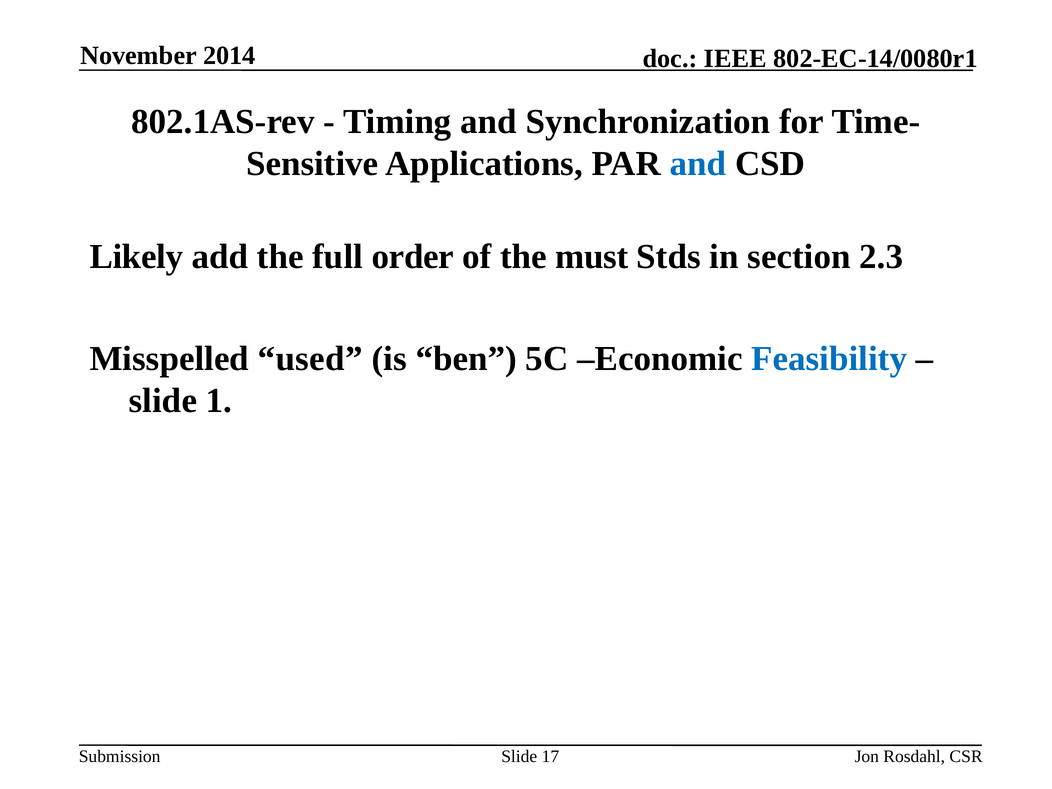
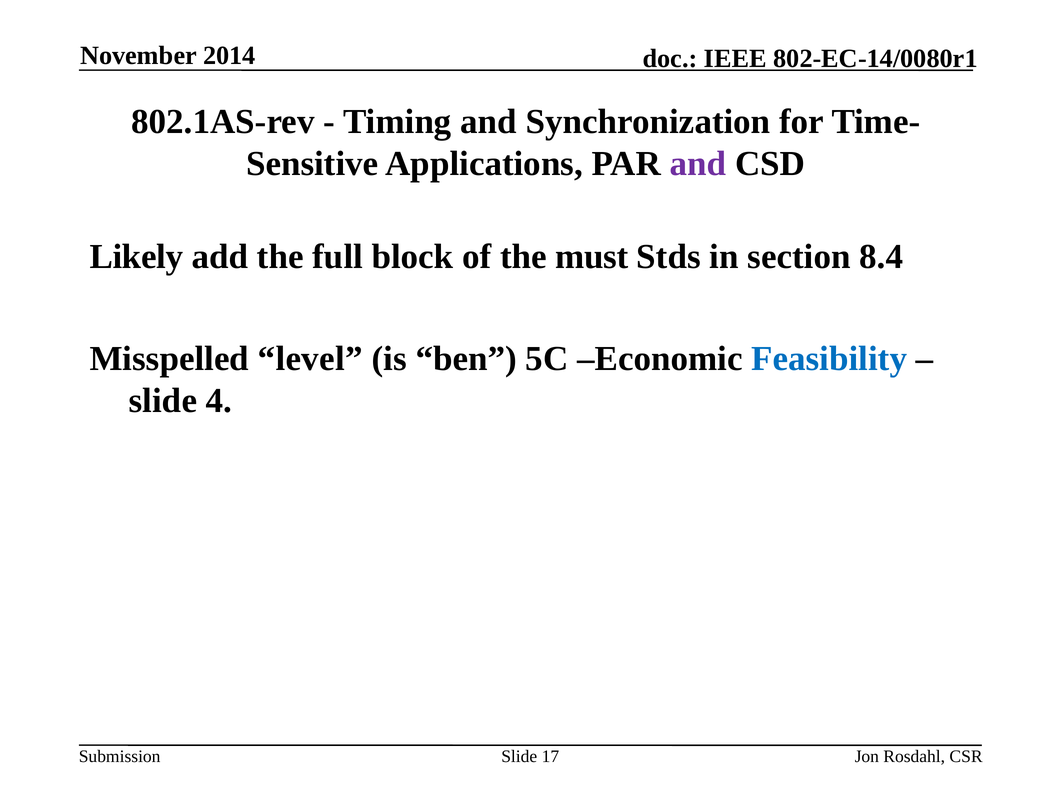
and colour: blue -> purple (698, 164)
order: order -> block (413, 257)
2.3: 2.3 -> 8.4 (881, 257)
used: used -> level (310, 358)
1: 1 -> 4 (219, 401)
